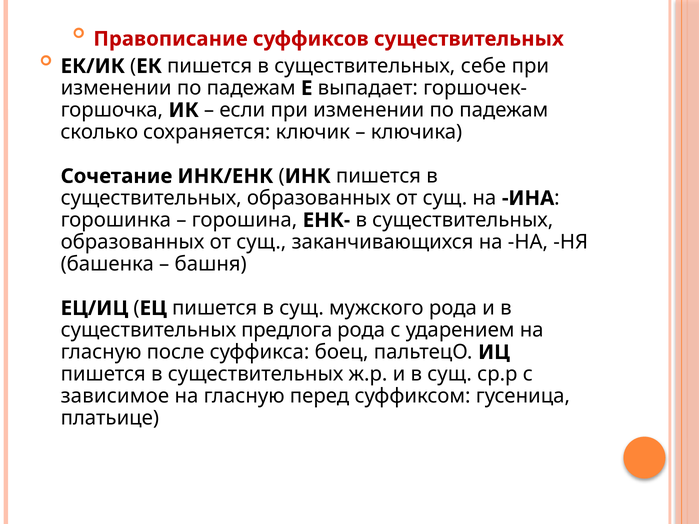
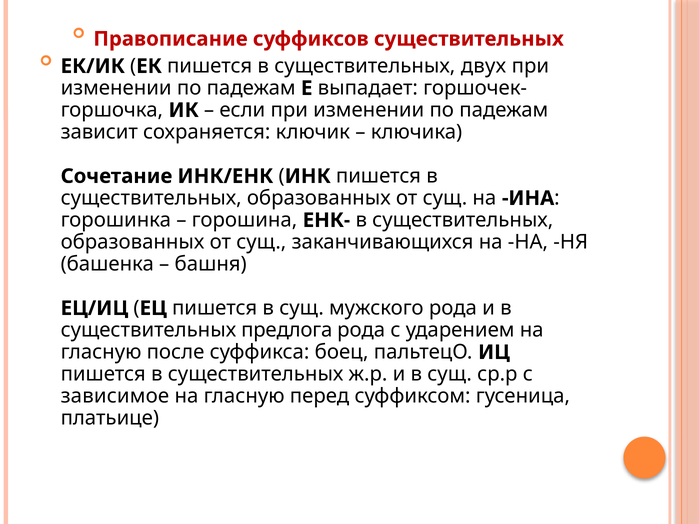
себе: себе -> двух (483, 66)
сколько: сколько -> зависит (99, 132)
